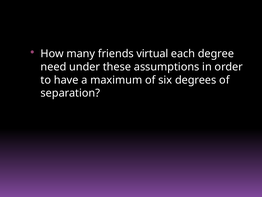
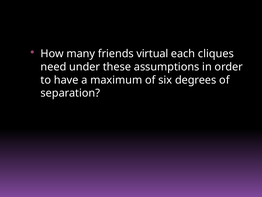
degree: degree -> cliques (216, 54)
